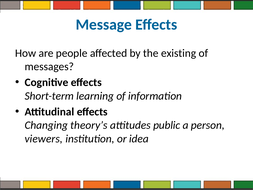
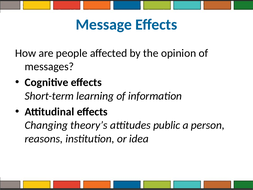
existing: existing -> opinion (179, 53)
viewers: viewers -> reasons (44, 139)
